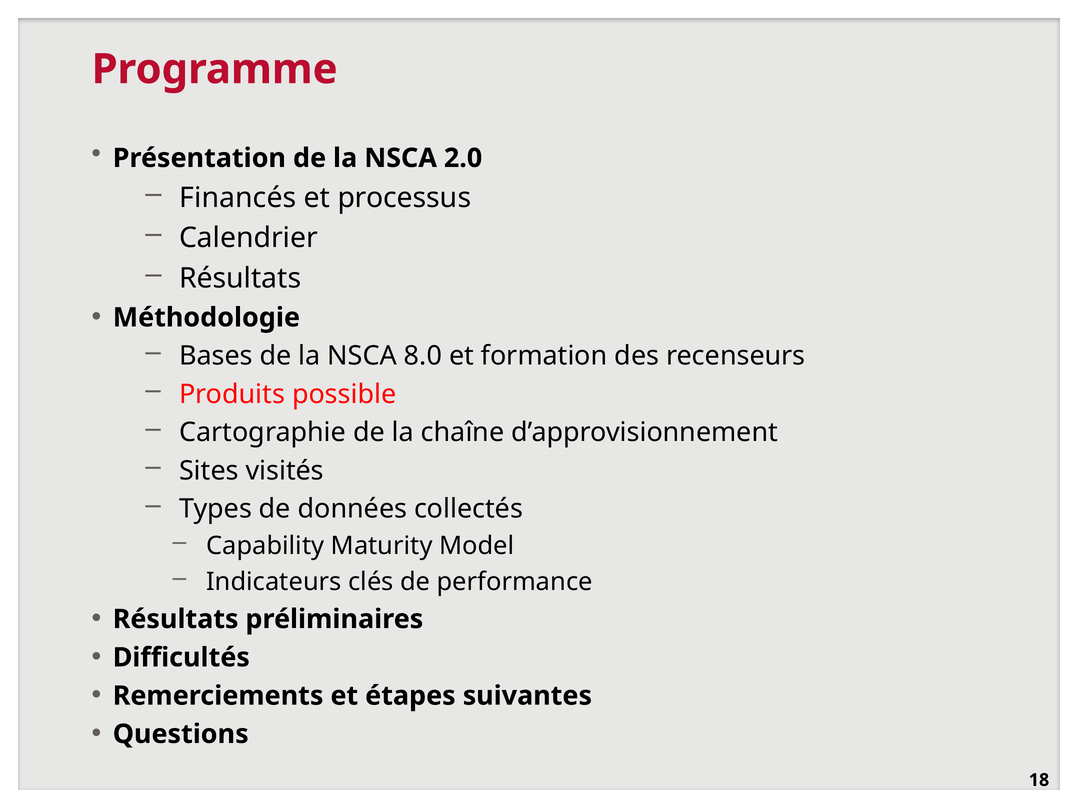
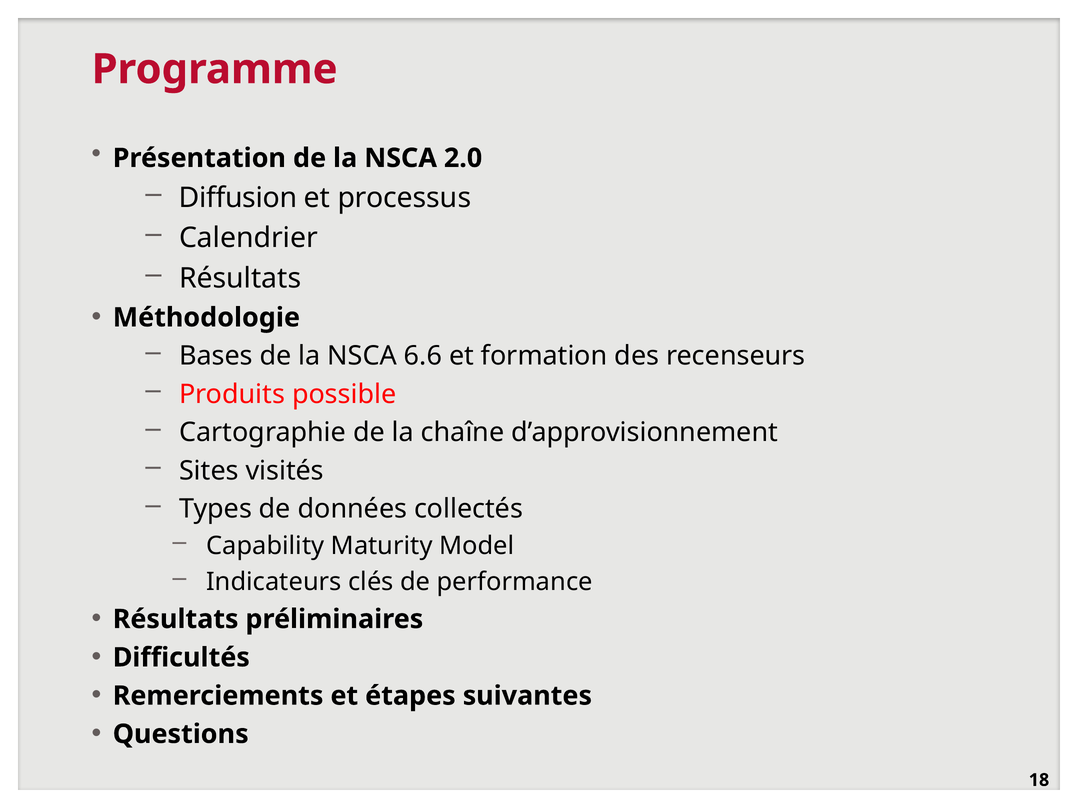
Financés: Financés -> Diffusion (238, 198)
8.0: 8.0 -> 6.6 (423, 356)
